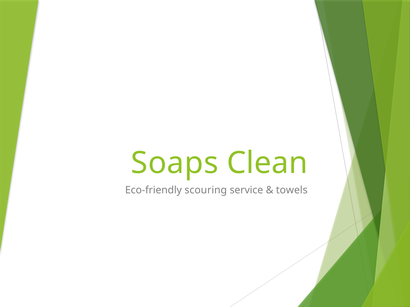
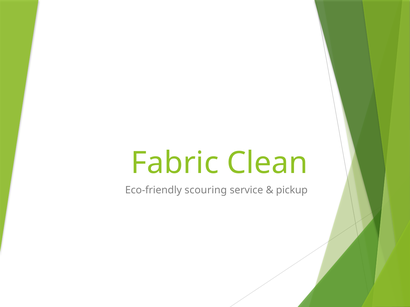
Soaps: Soaps -> Fabric (175, 163)
towels: towels -> pickup (292, 191)
